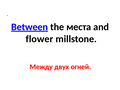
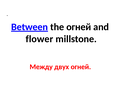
the места: места -> огней (79, 27)
